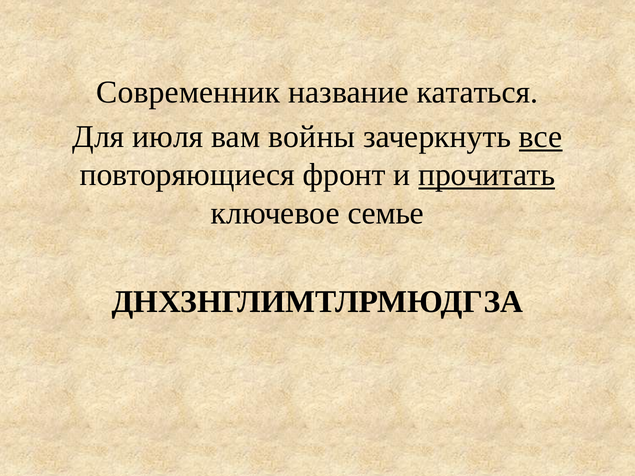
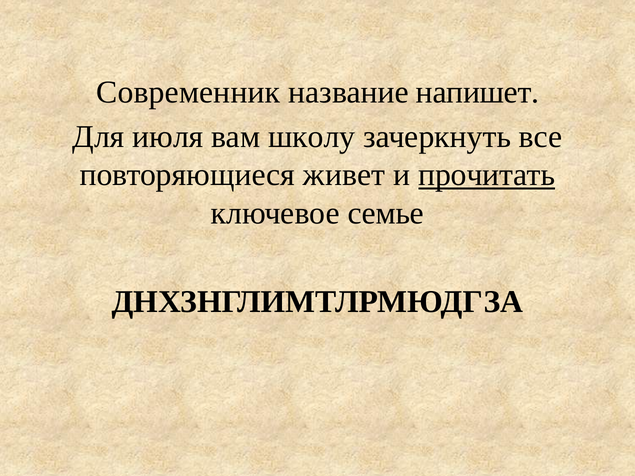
кататься: кататься -> напишет (478, 93)
войны: войны -> школу (312, 137)
все underline: present -> none (541, 137)
фронт: фронт -> живет (344, 175)
